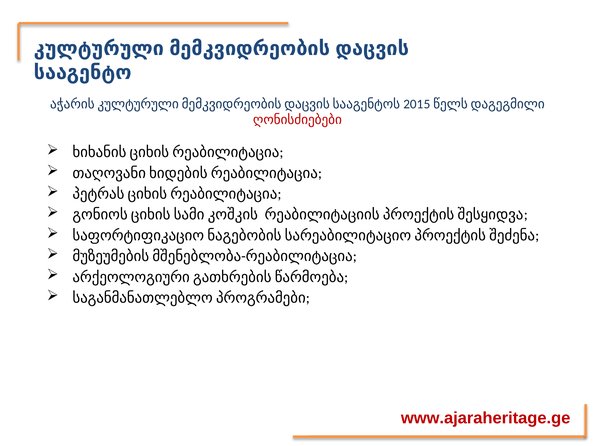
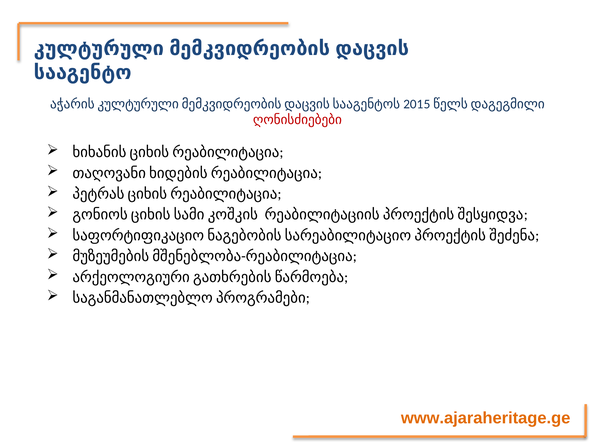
www.ajaraheritage.ge colour: red -> orange (486, 418)
